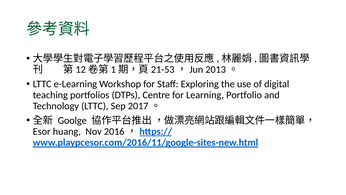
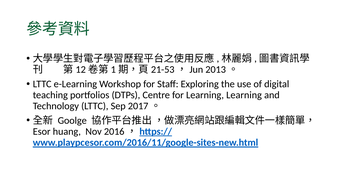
Learning Portfolio: Portfolio -> Learning (244, 95)
